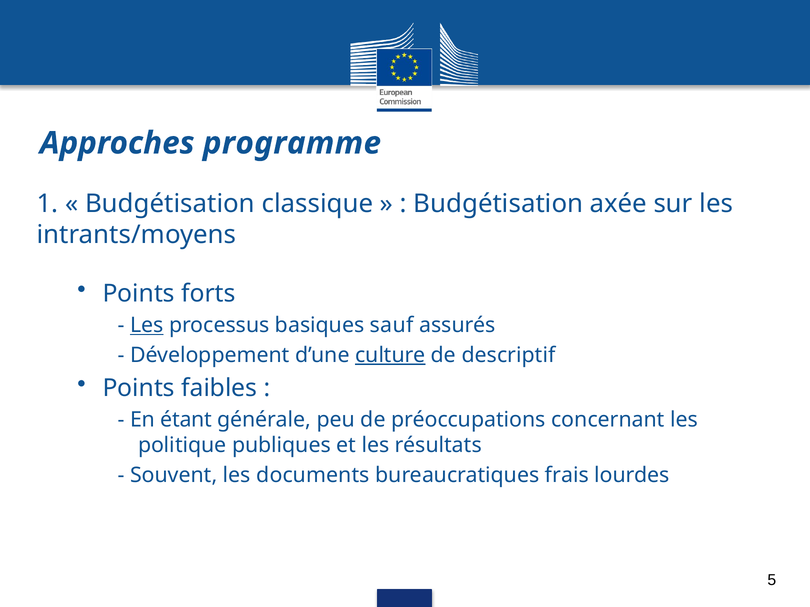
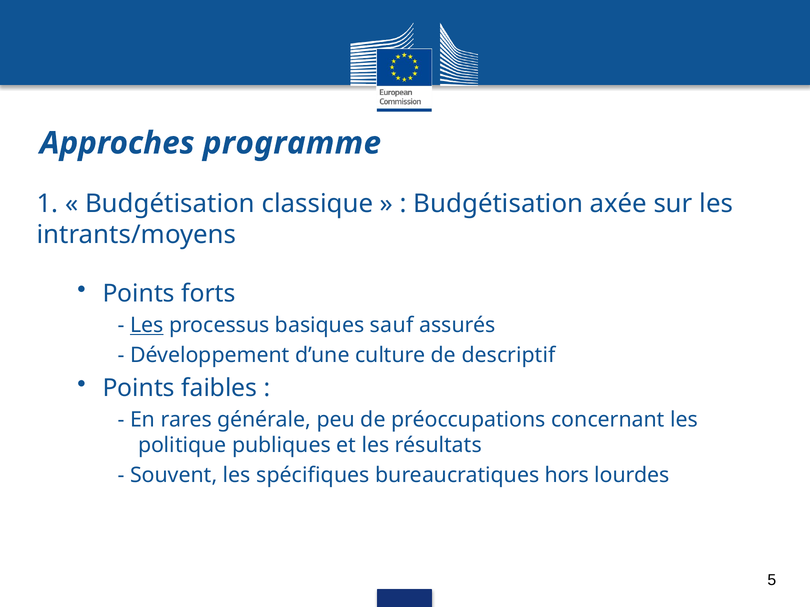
culture underline: present -> none (390, 355)
étant: étant -> rares (186, 420)
documents: documents -> spécifiques (313, 476)
frais: frais -> hors (567, 476)
